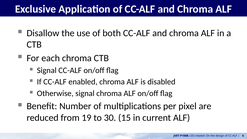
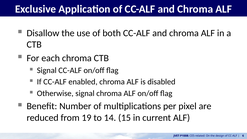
30: 30 -> 14 (110, 118)
